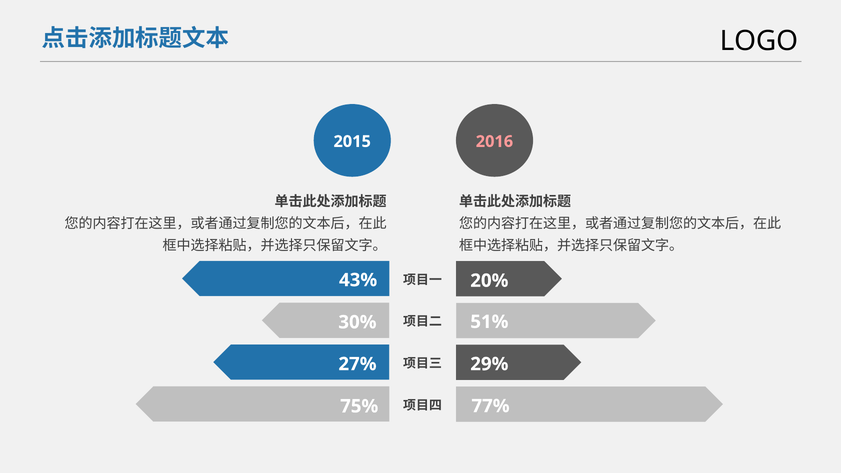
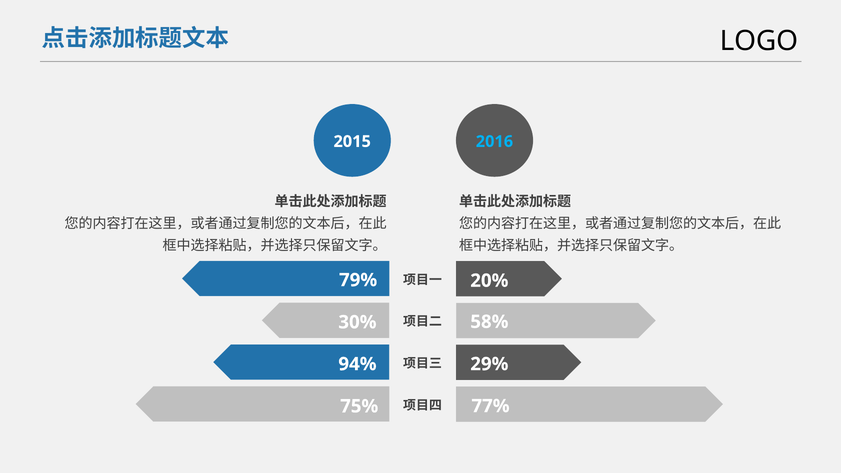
2016 colour: pink -> light blue (494, 142)
43%: 43% -> 79% (358, 280)
51%: 51% -> 58% (489, 322)
27%: 27% -> 94% (357, 364)
